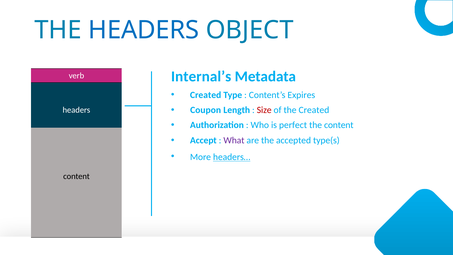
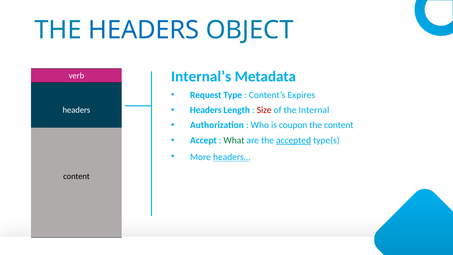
Created: Created -> Request (206, 95)
Coupon: Coupon -> Headers (206, 110)
the Created: Created -> Internal (314, 110)
perfect: perfect -> coupon (293, 125)
What colour: purple -> green (234, 140)
accepted underline: none -> present (294, 140)
